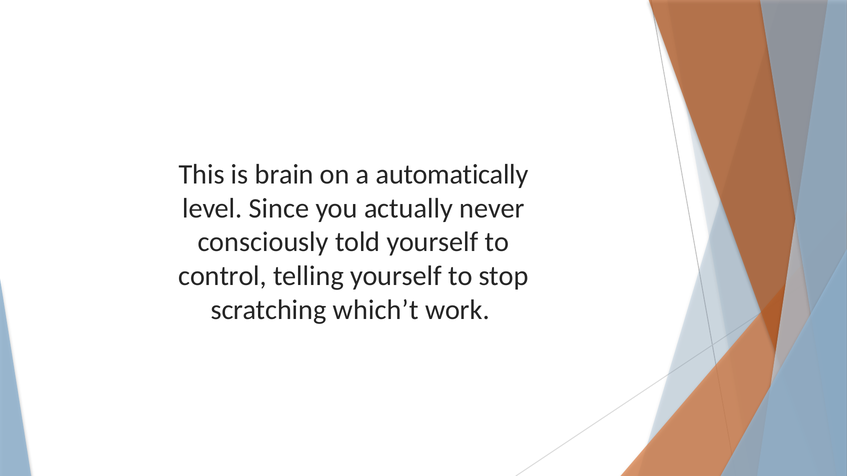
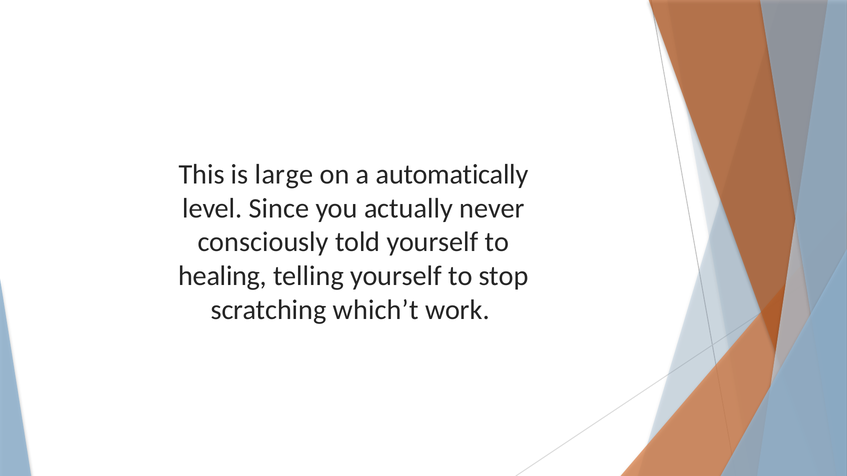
brain: brain -> large (284, 175)
control: control -> healing (223, 276)
